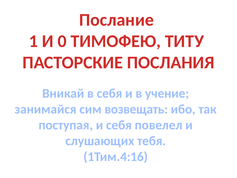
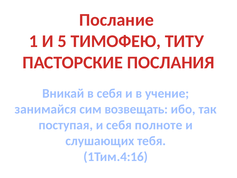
0: 0 -> 5 (62, 41)
повелел: повелел -> полноте (159, 125)
